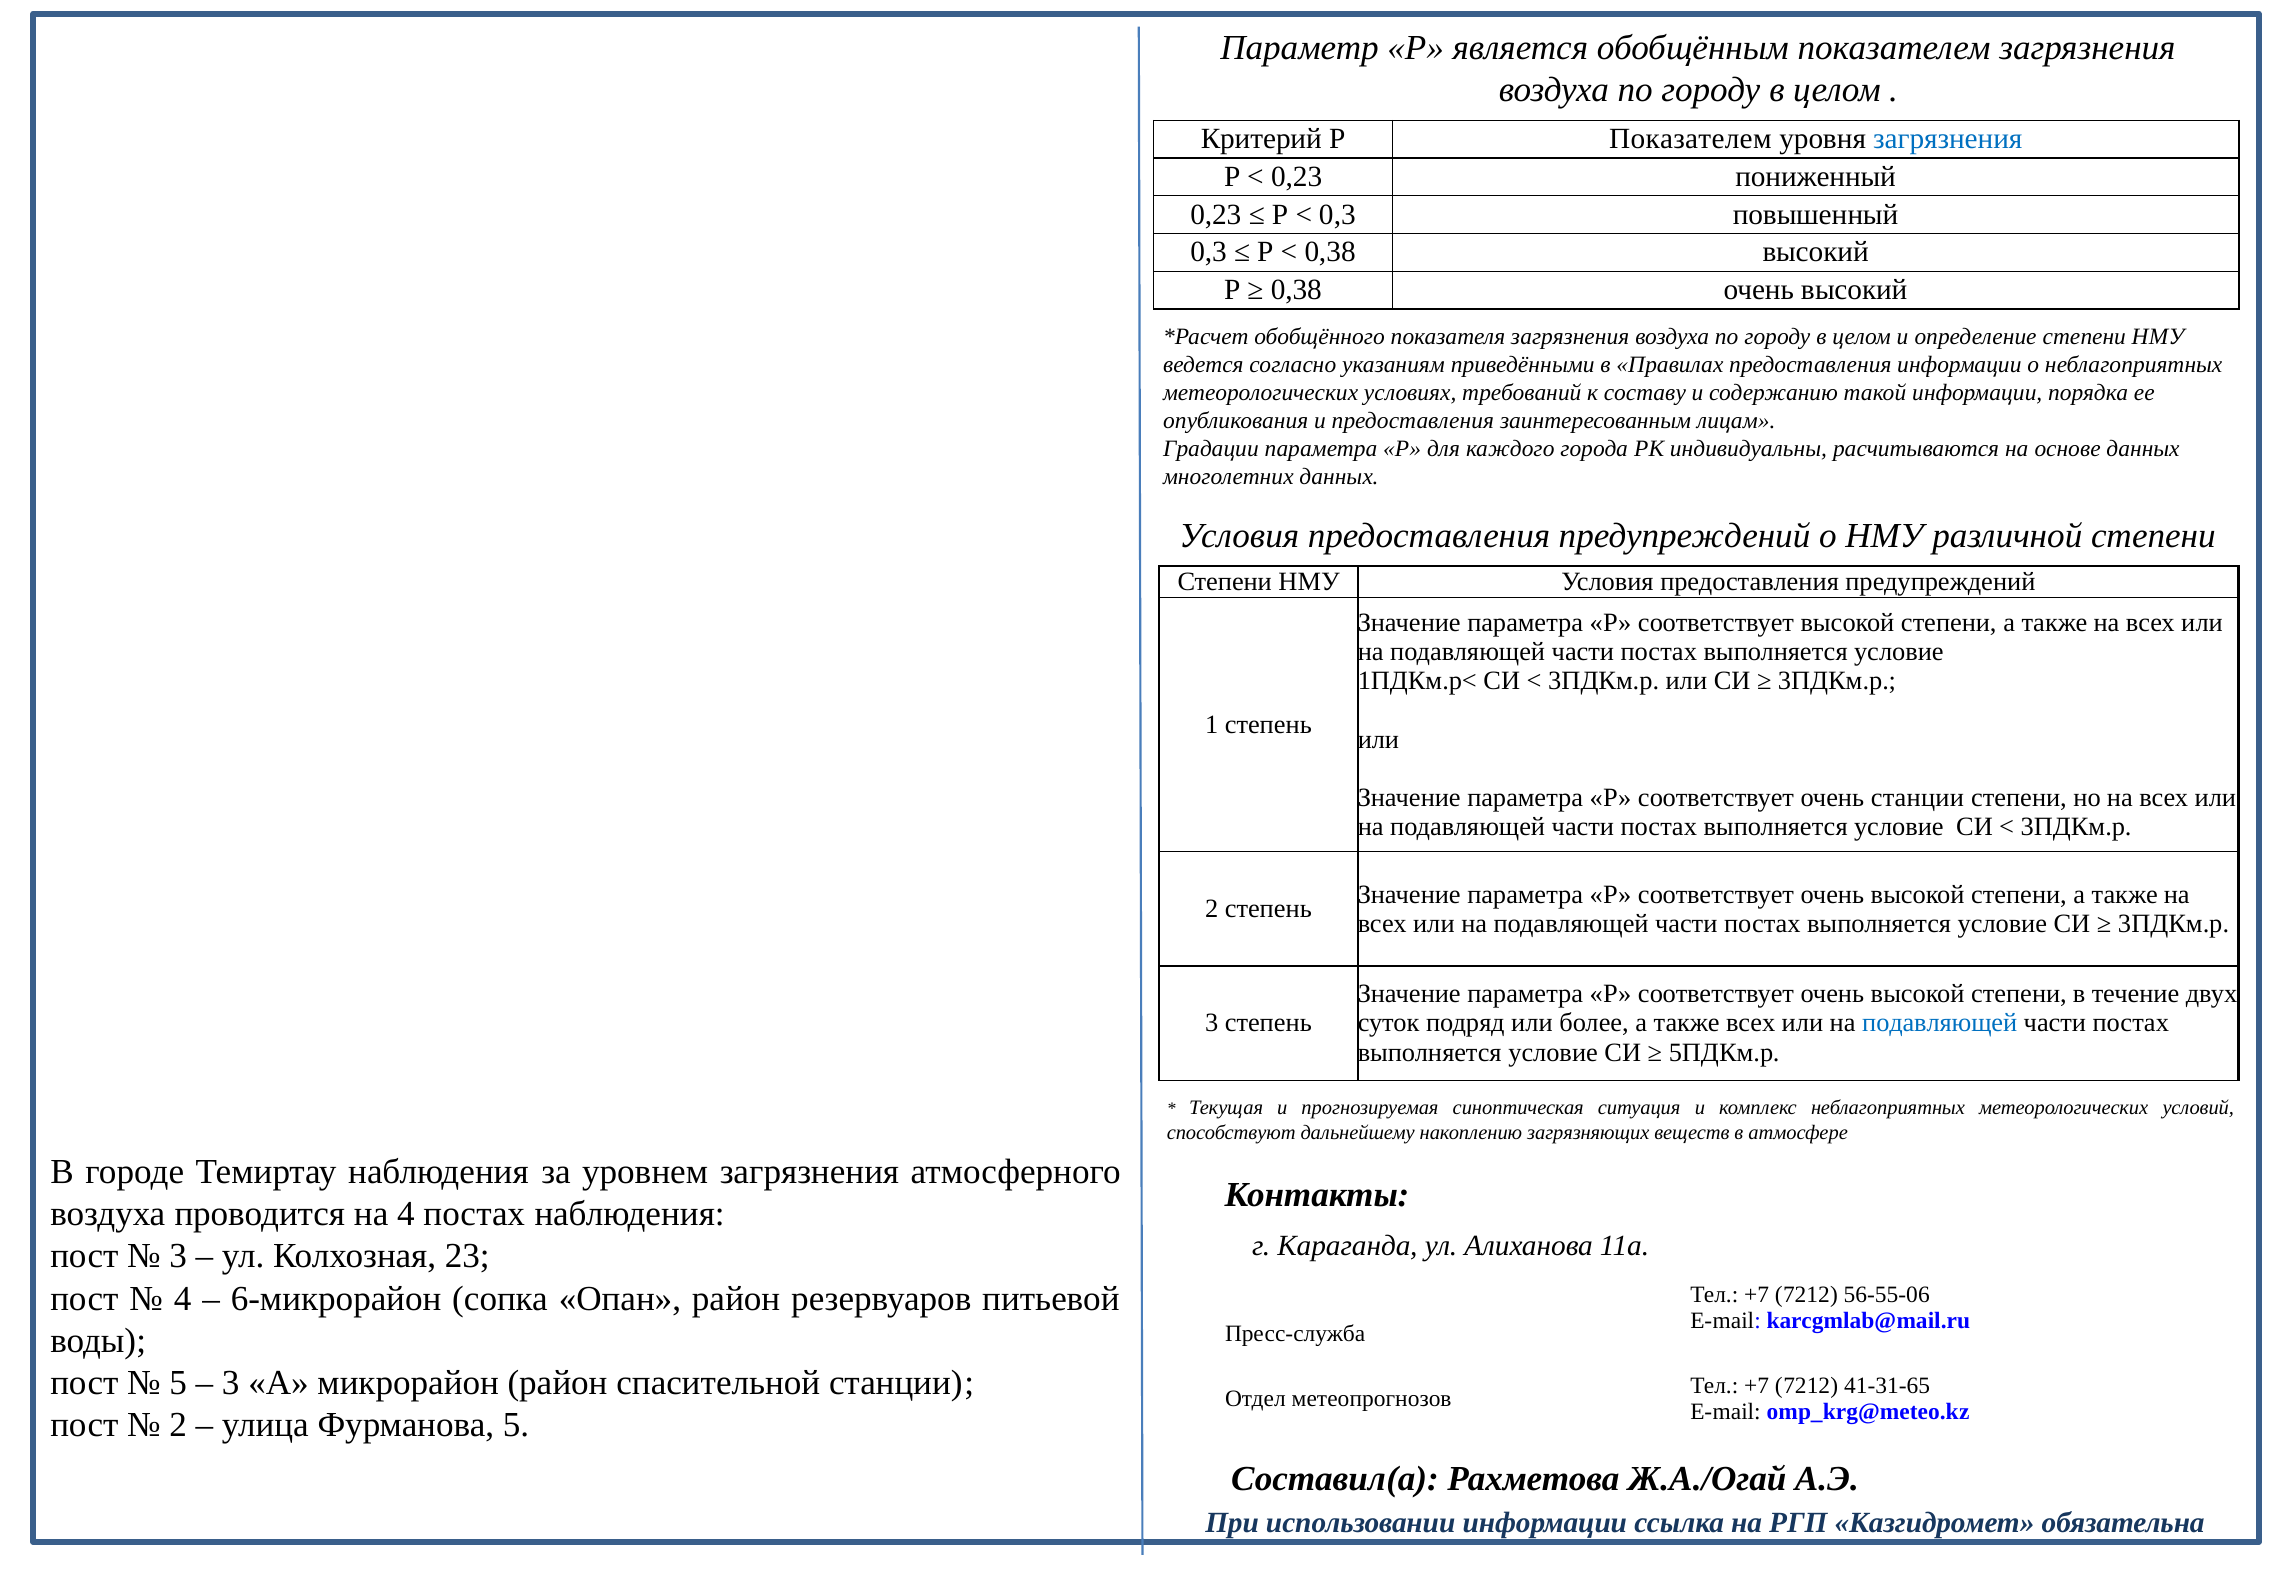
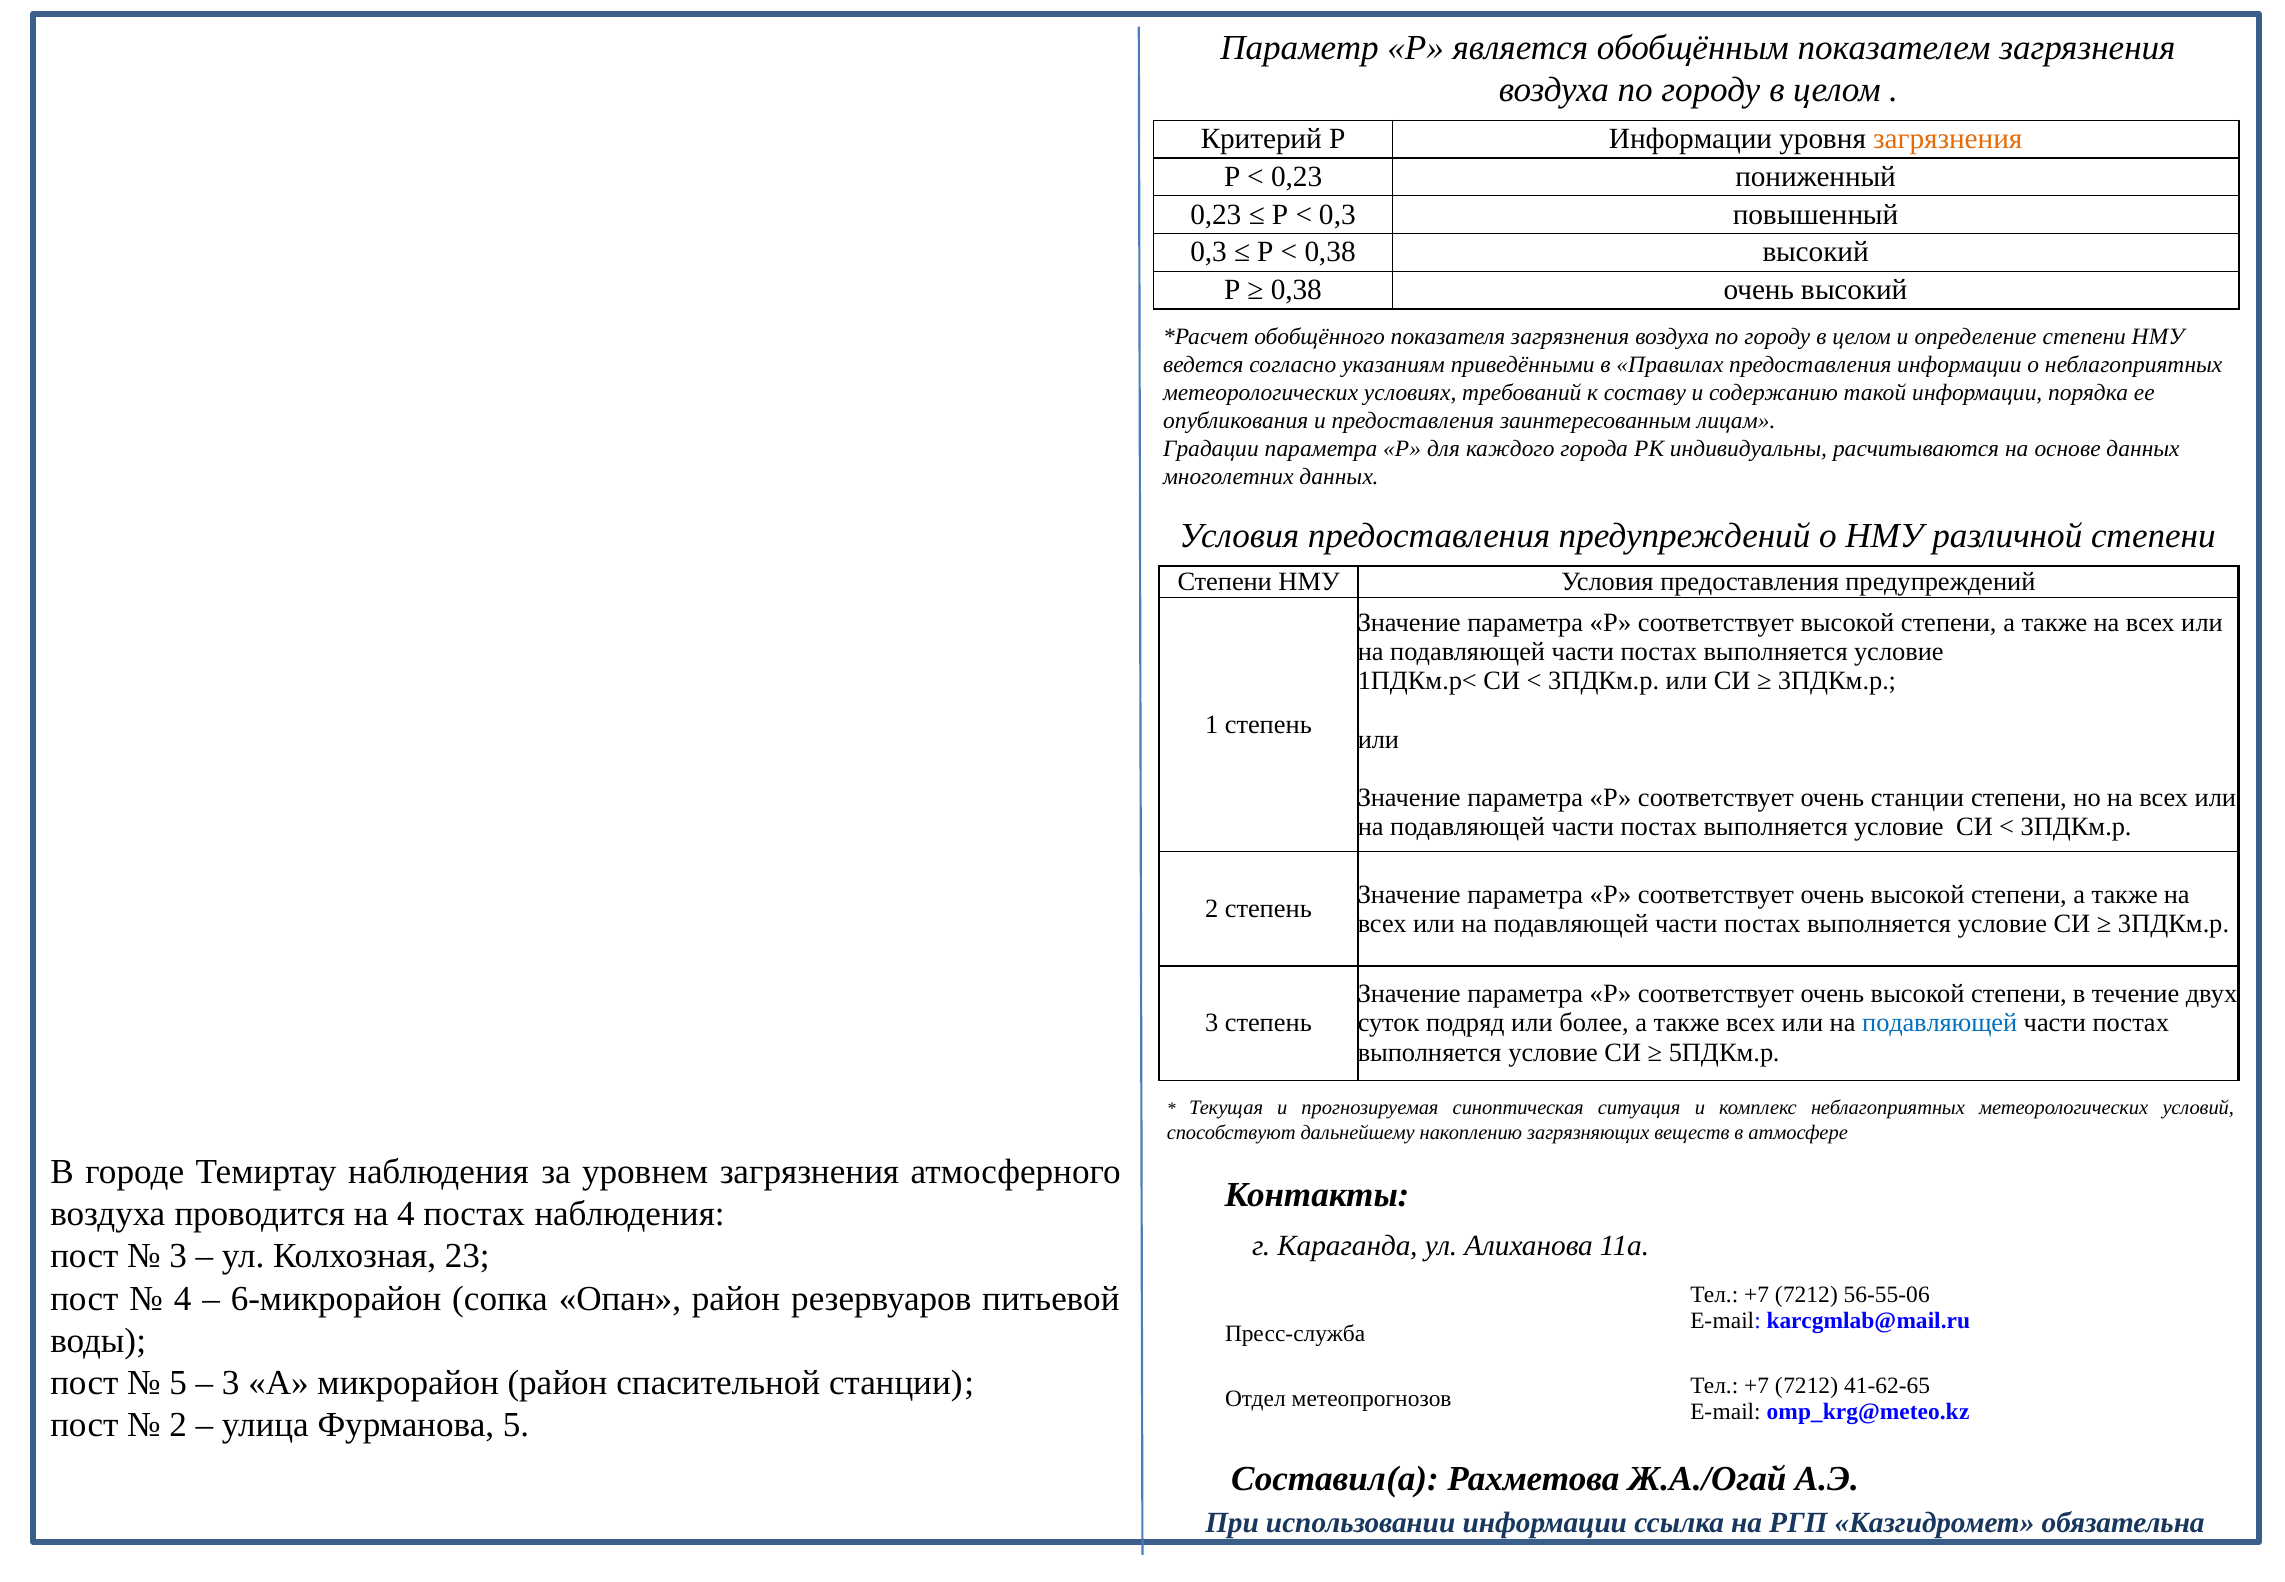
Р Показателем: Показателем -> Информации (1690, 139)
загрязнения colour: blue -> orange (1948, 139)
41-31-65: 41-31-65 -> 41-62-65 (1887, 1386)
